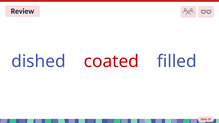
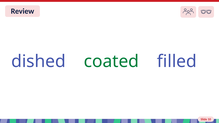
coated colour: red -> green (111, 61)
